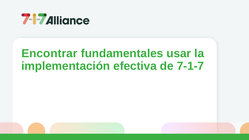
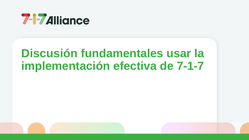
Encontrar: Encontrar -> Discusión (49, 54)
